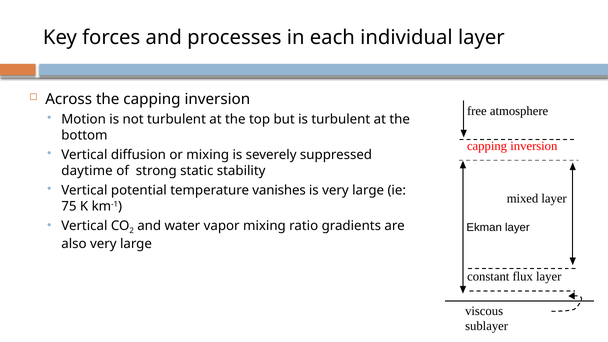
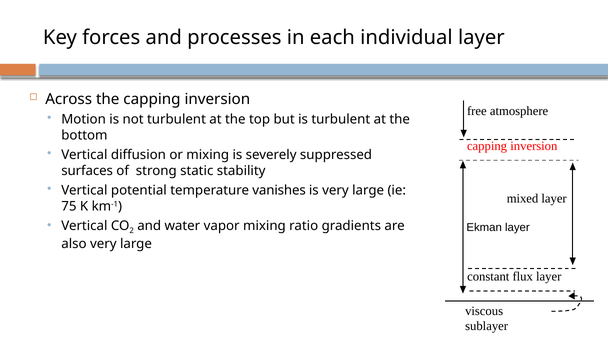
daytime: daytime -> surfaces (87, 171)
